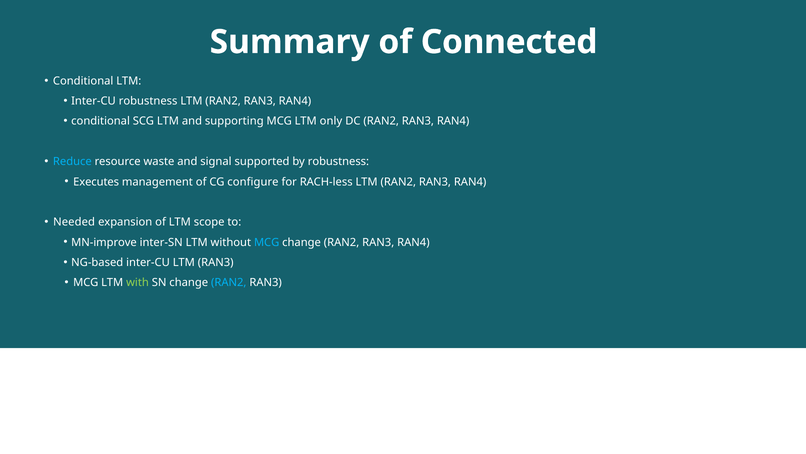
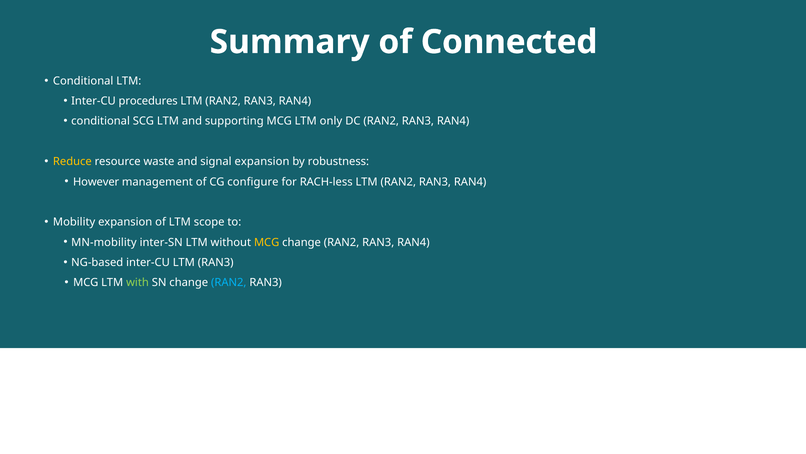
Inter-CU robustness: robustness -> procedures (148, 101)
Reduce colour: light blue -> yellow (72, 161)
signal supported: supported -> expansion (262, 161)
Executes: Executes -> However (96, 182)
Needed: Needed -> Mobility (74, 222)
MN-improve: MN-improve -> MN-mobility (104, 242)
MCG colour: light blue -> yellow (267, 242)
